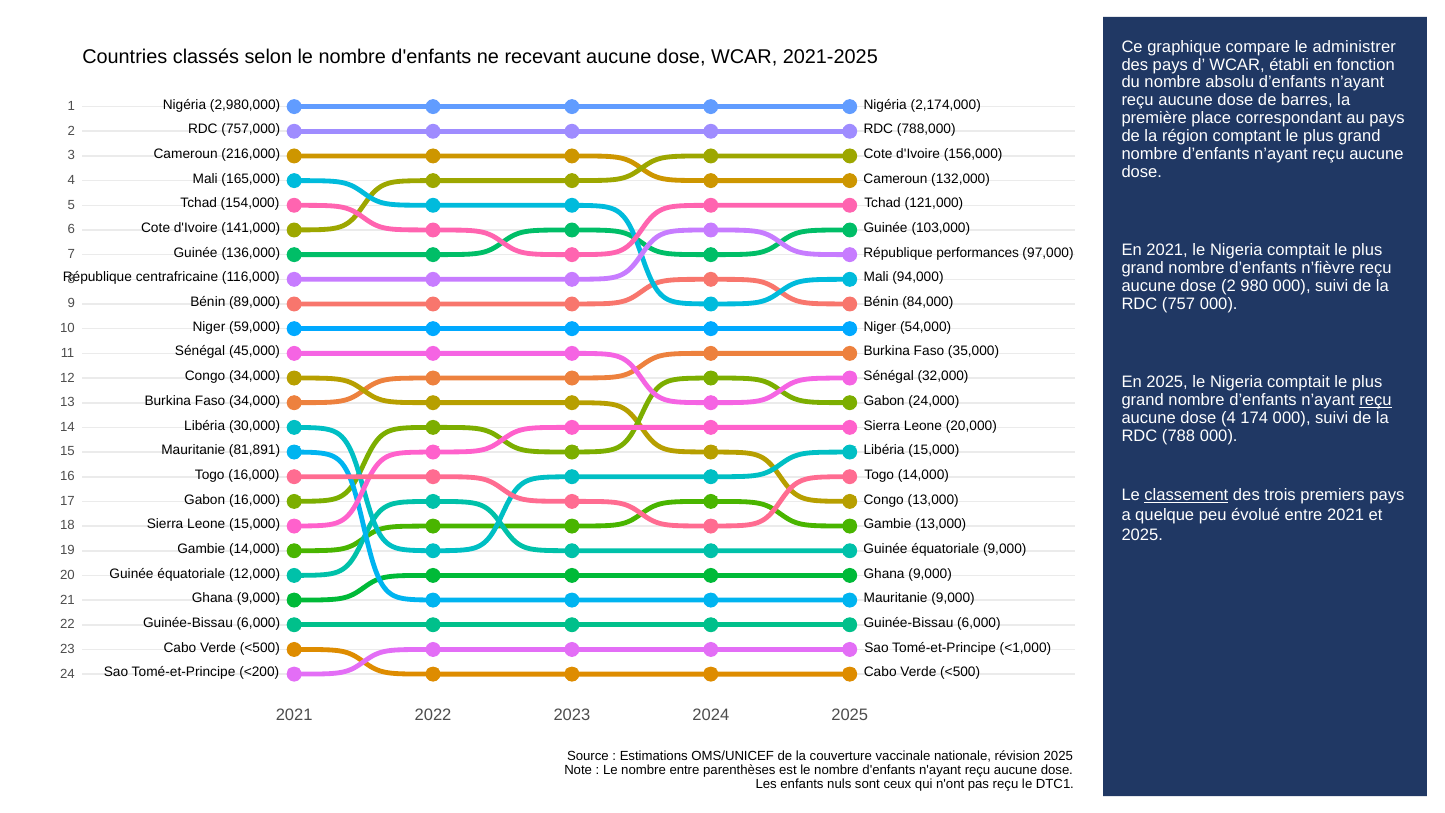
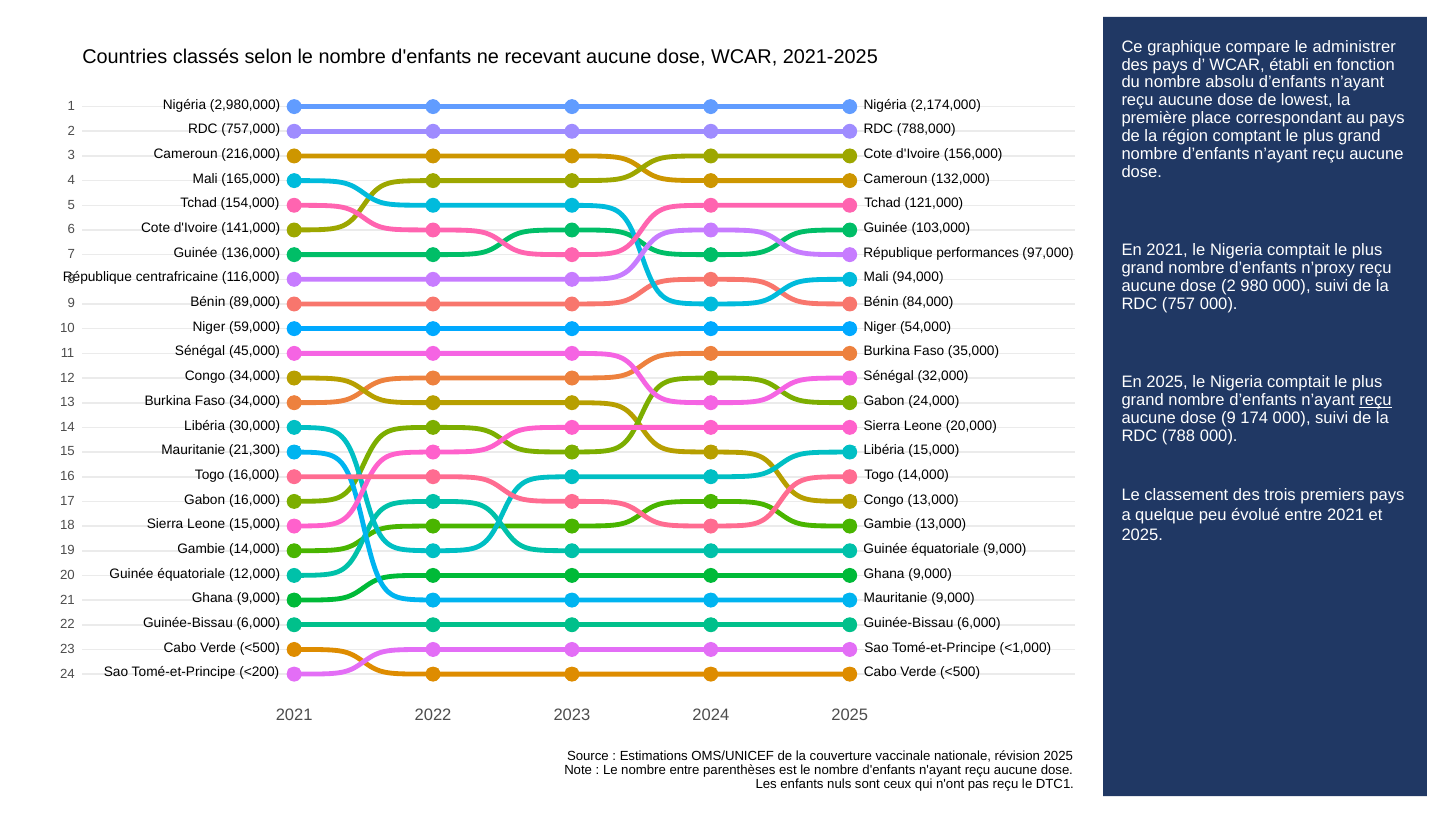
barres: barres -> lowest (1307, 100)
n’fièvre: n’fièvre -> n’proxy (1328, 268)
dose 4: 4 -> 9 (1228, 418)
81,891: 81,891 -> 21,300 (255, 450)
classement underline: present -> none (1186, 495)
